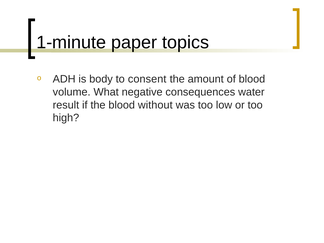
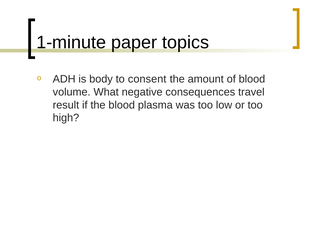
water: water -> travel (251, 92)
without: without -> plasma (155, 105)
